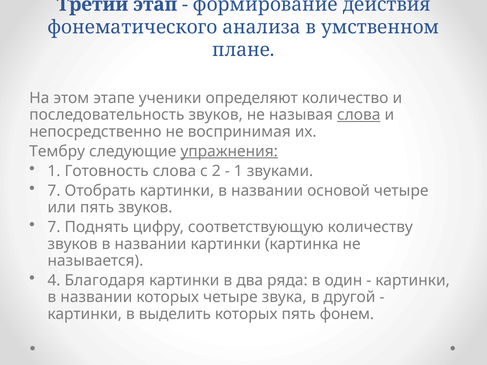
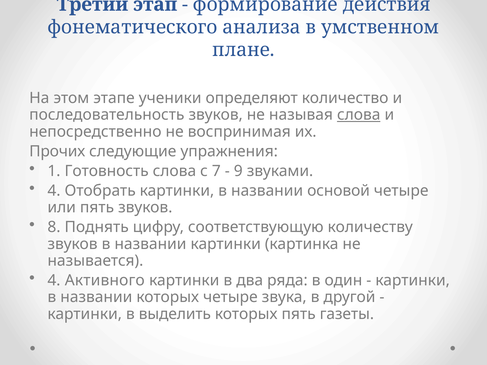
Тембру: Тембру -> Прочих (57, 151)
упражнения underline: present -> none (229, 151)
2: 2 -> 7 (216, 171)
1: 1 -> 9 (238, 171)
7: 7 -> 4 (54, 191)
7: 7 -> 8 (54, 227)
Благодаря: Благодаря -> Активного (105, 281)
фонем: фонем -> газеты (347, 314)
